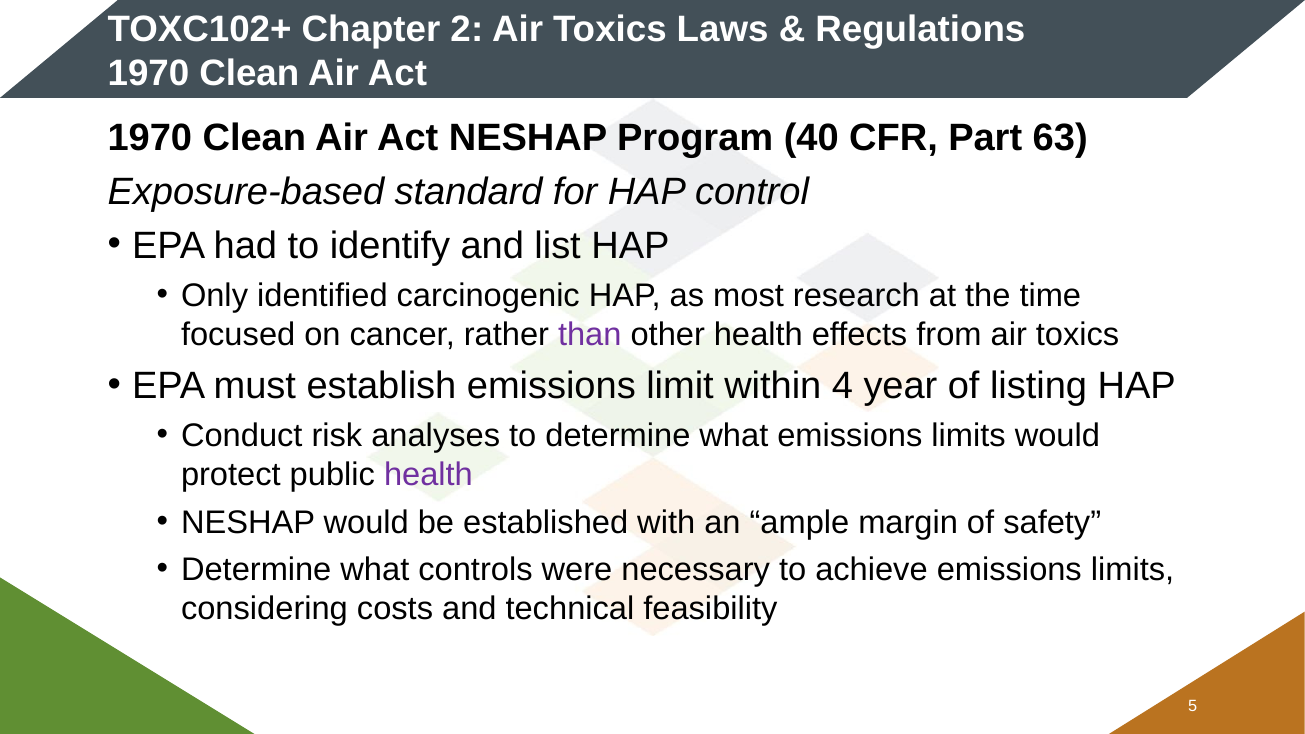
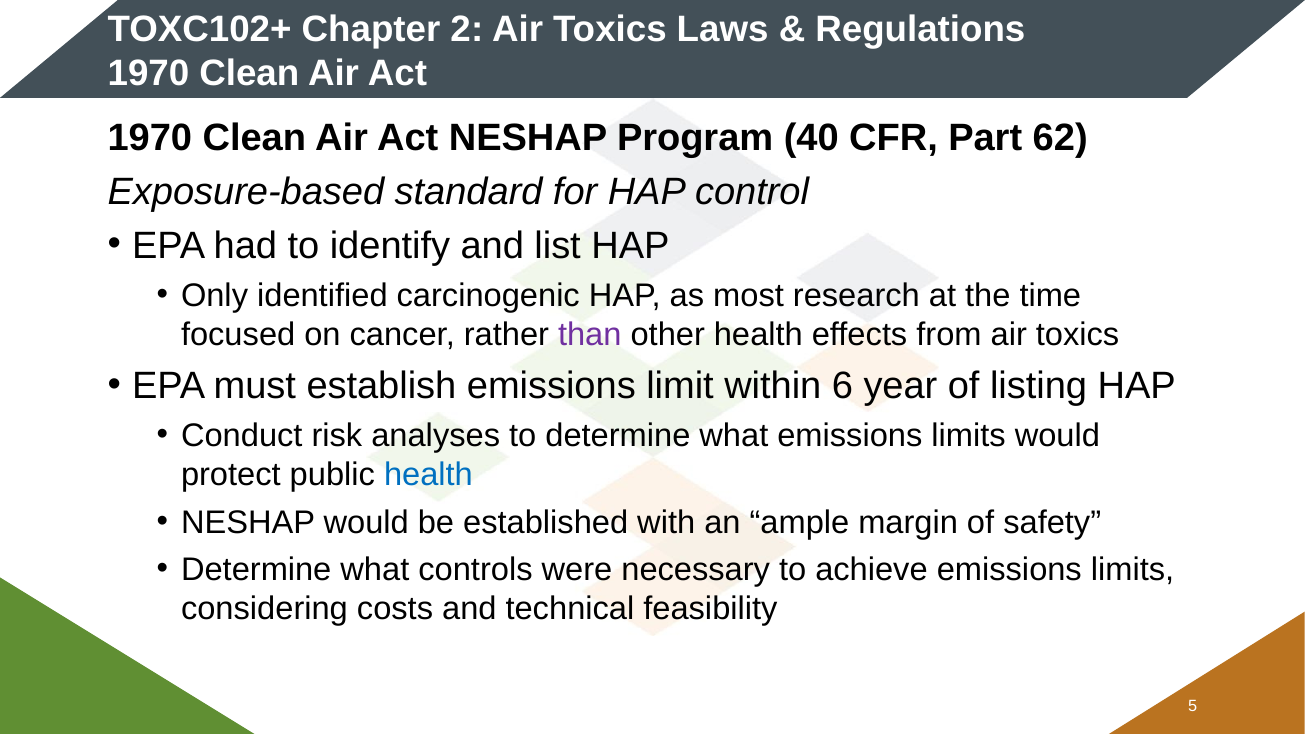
63: 63 -> 62 (1060, 138)
4: 4 -> 6 (842, 386)
health colour: purple -> blue (428, 475)
